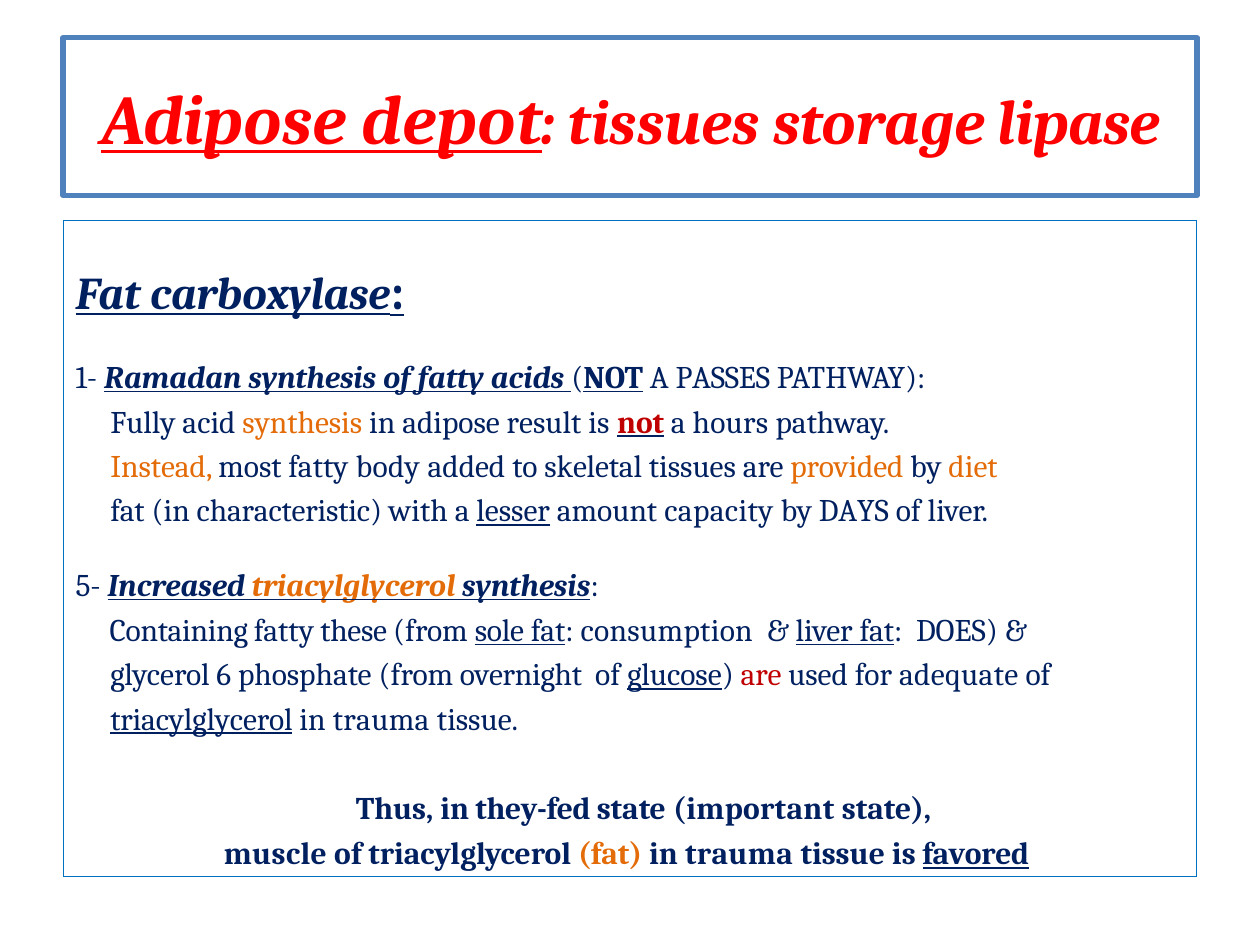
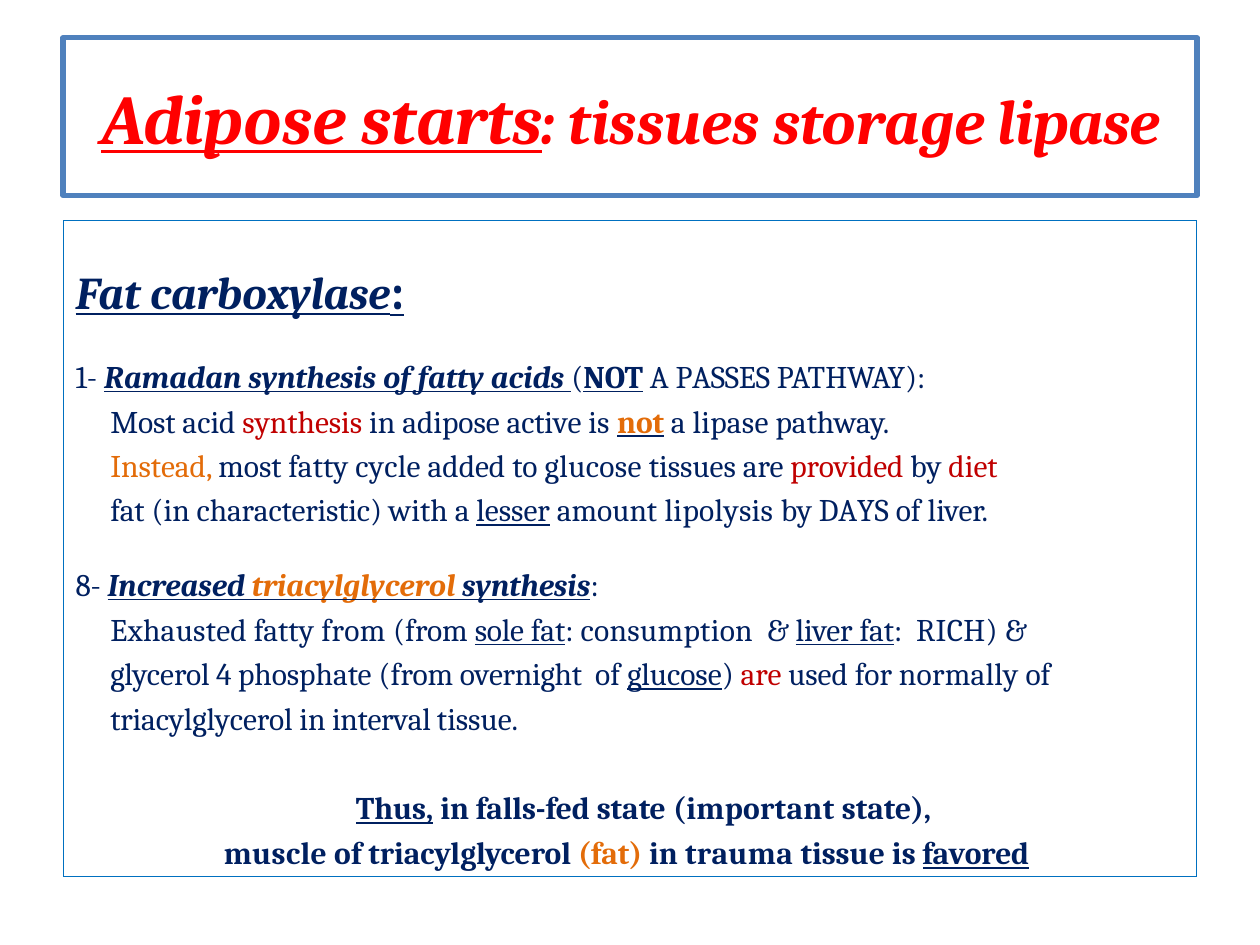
depot: depot -> starts (452, 121)
Fully: Fully -> Most (143, 423)
synthesis colour: orange -> red (302, 423)
result: result -> active (544, 423)
not colour: red -> orange (641, 423)
a hours: hours -> lipase (730, 423)
body: body -> cycle (388, 467)
to skeletal: skeletal -> glucose (593, 467)
provided colour: orange -> red (847, 467)
diet colour: orange -> red (973, 467)
capacity: capacity -> lipolysis (719, 512)
5-: 5- -> 8- (88, 586)
Containing: Containing -> Exhausted (179, 631)
fatty these: these -> from (353, 631)
DOES: DOES -> RICH (957, 631)
6: 6 -> 4 (224, 675)
adequate: adequate -> normally (959, 675)
triacylglycerol underline: present -> none (201, 720)
trauma: trauma -> interval (381, 720)
Thus underline: none -> present (395, 809)
they-fed: they-fed -> falls-fed (533, 809)
